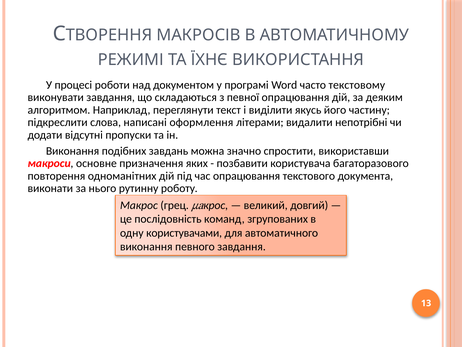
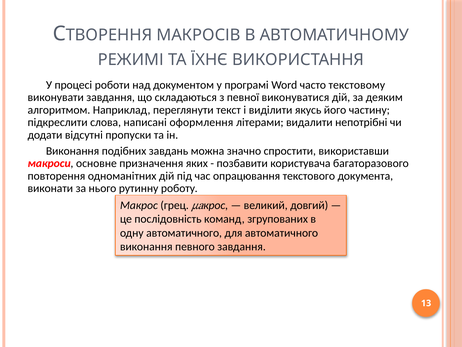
певної опрацювання: опрацювання -> виконуватися (295, 97)
одну користувачами: користувачами -> автоматичного (184, 233)
